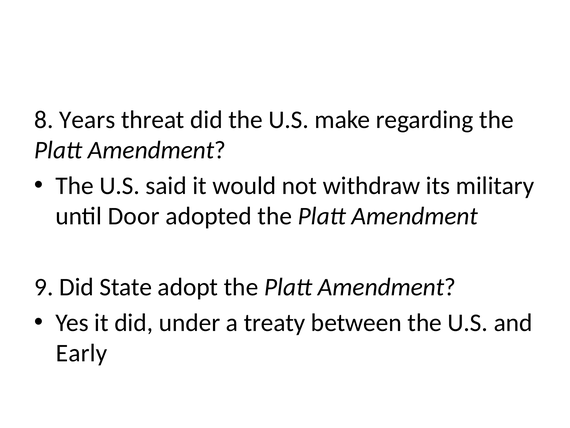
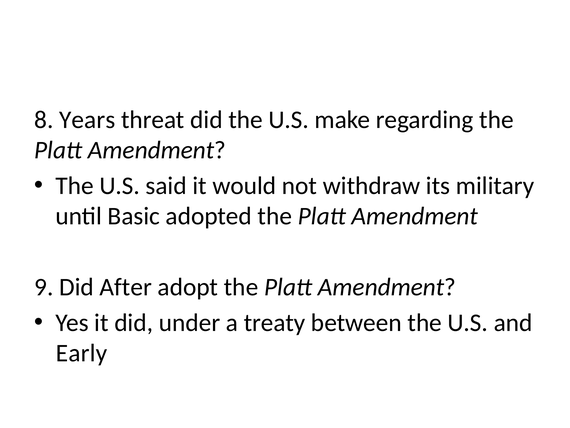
Door: Door -> Basic (134, 216)
State: State -> After (126, 287)
